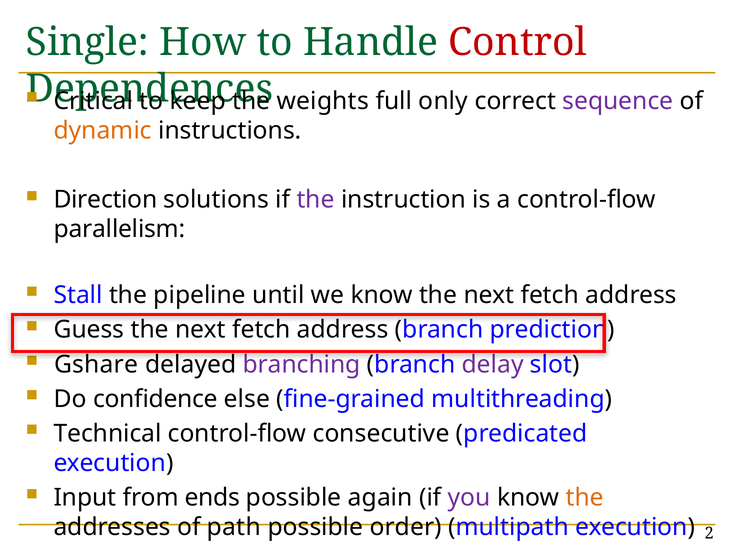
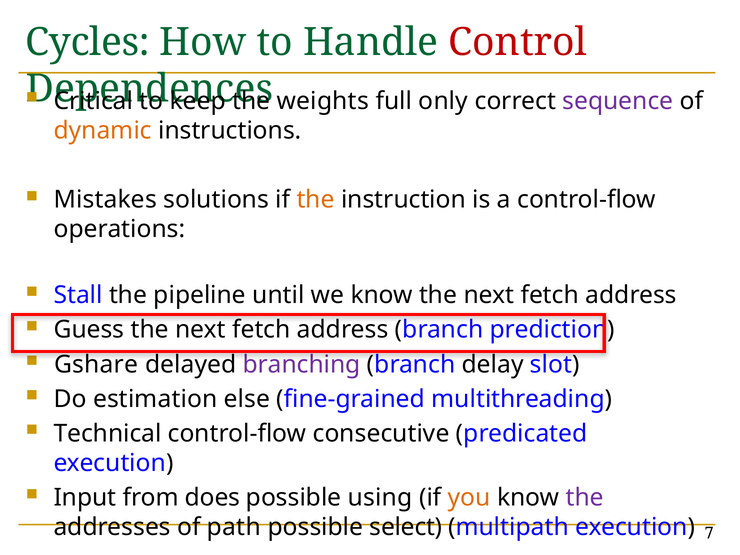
Single: Single -> Cycles (88, 42)
Direction: Direction -> Mistakes (105, 200)
the colour: purple -> orange (316, 200)
parallelism: parallelism -> operations (119, 229)
delay colour: purple -> black (493, 364)
confidence: confidence -> estimation (155, 399)
ends: ends -> does (213, 498)
again: again -> using (380, 498)
you colour: purple -> orange (469, 498)
the colour: orange -> purple (585, 498)
order: order -> select (406, 527)
2: 2 -> 7 (709, 533)
